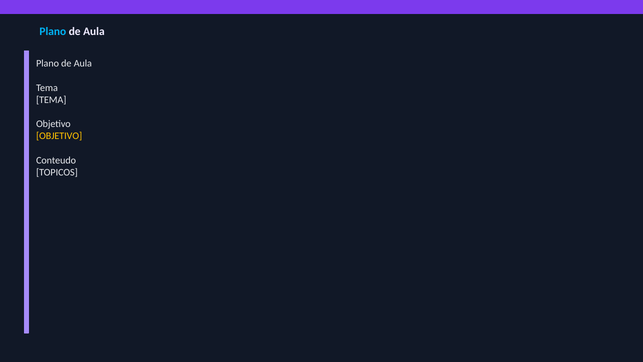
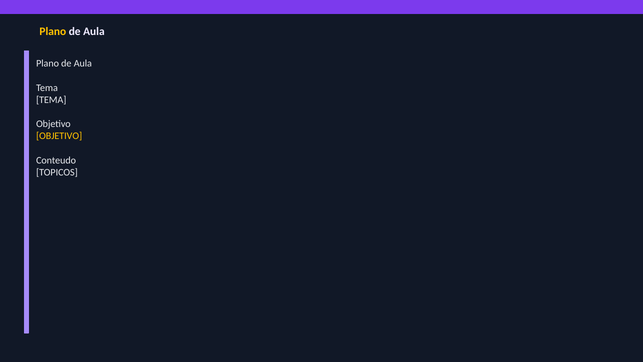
Plano colour: light blue -> yellow (53, 32)
